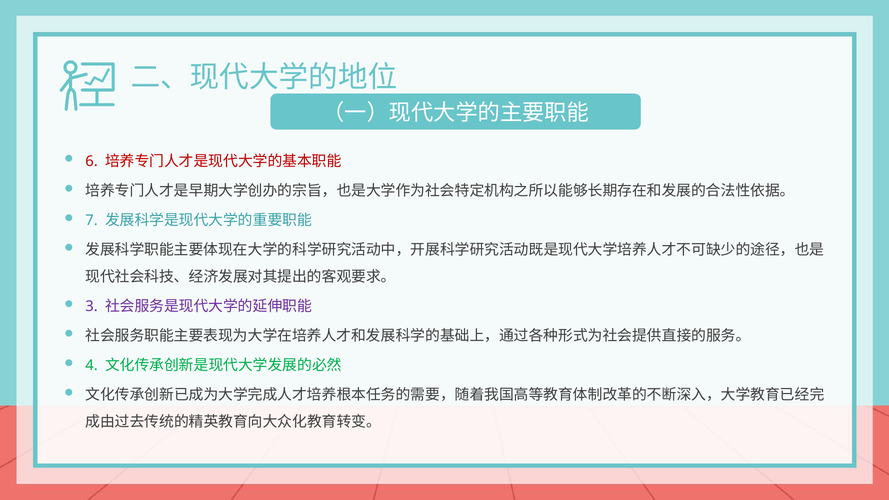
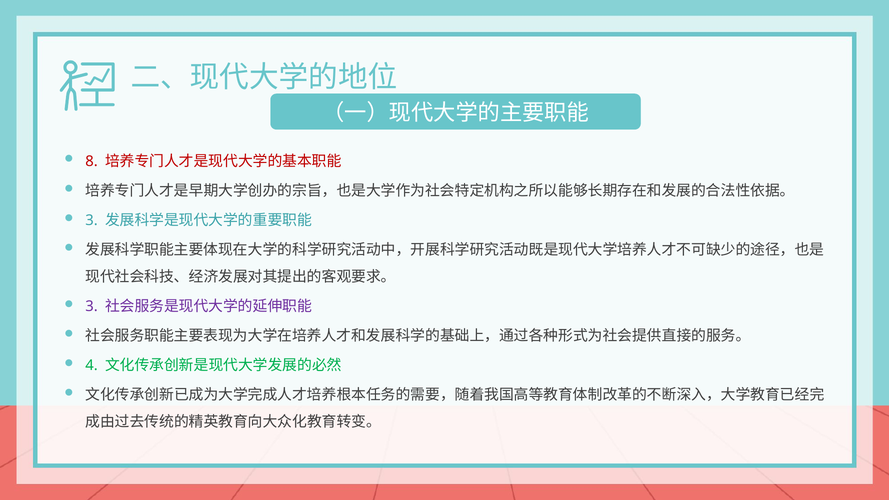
6: 6 -> 8 (92, 161)
7: 7 -> 3 (92, 220)
